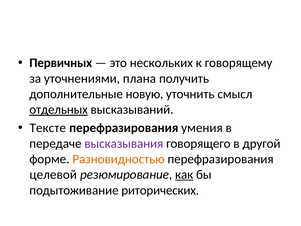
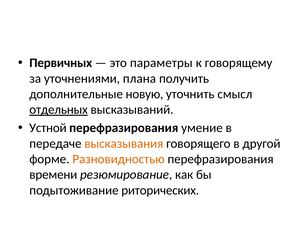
нескольких: нескольких -> параметры (161, 63)
Тексте: Тексте -> Устной (48, 128)
умения: умения -> умение (202, 128)
высказывания colour: purple -> orange (124, 143)
целевой: целевой -> времени (53, 174)
как underline: present -> none (184, 174)
